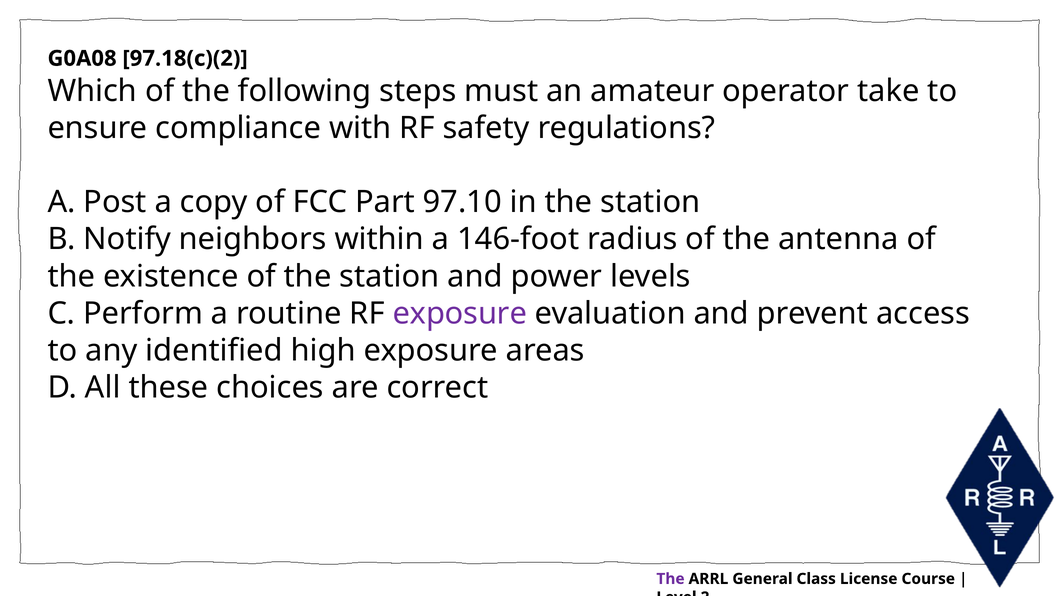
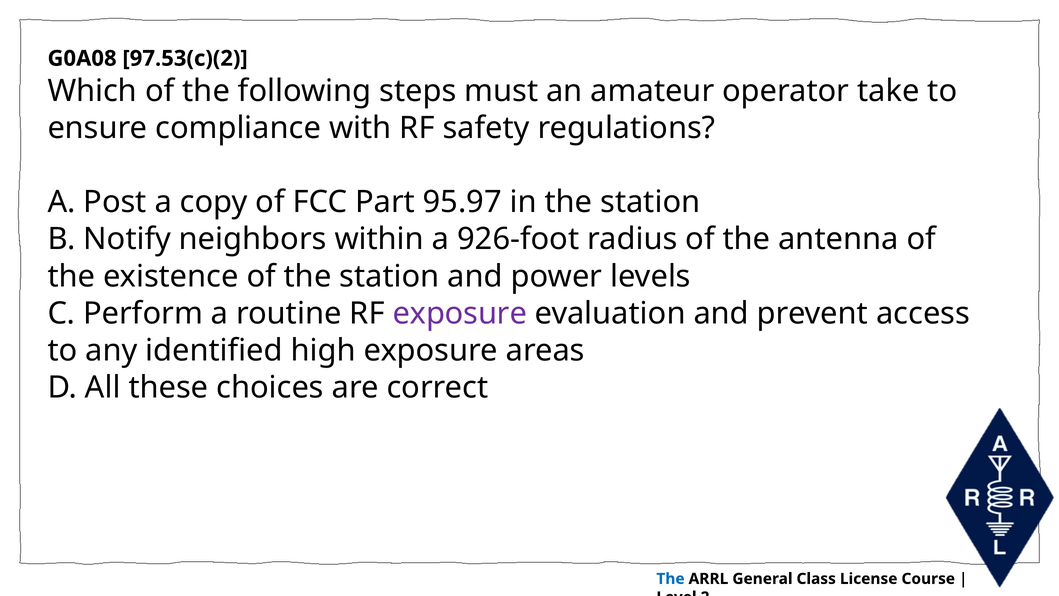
97.18(c)(2: 97.18(c)(2 -> 97.53(c)(2 (185, 58)
97.10: 97.10 -> 95.97 (462, 202)
146-foot: 146-foot -> 926-foot (518, 239)
The colour: purple -> blue (671, 579)
